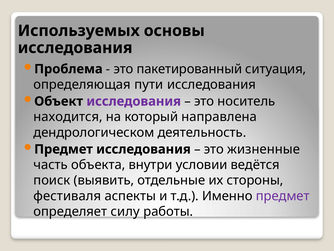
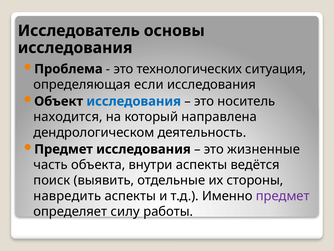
Используемых: Используемых -> Исследователь (79, 31)
пакетированный: пакетированный -> технологических (189, 69)
пути: пути -> если (149, 84)
исследования colour: purple -> blue (134, 101)
внутри условии: условии -> аспекты (202, 165)
фестиваля: фестиваля -> навредить (67, 196)
